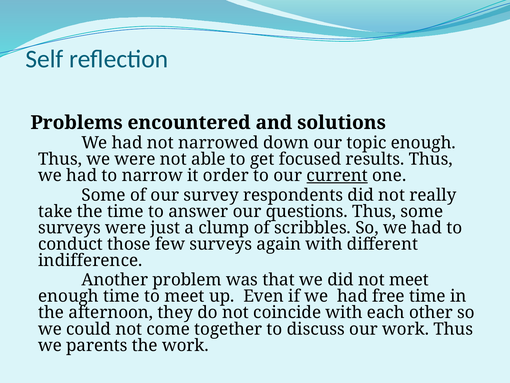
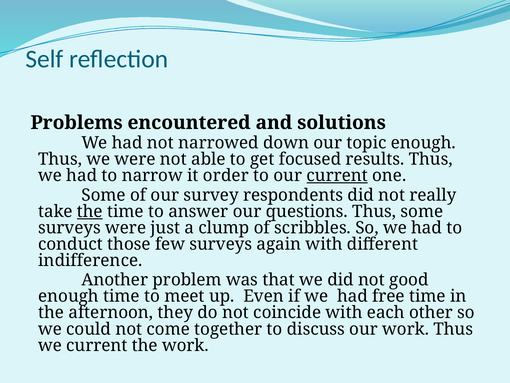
the underline: none -> present (90, 211)
not meet: meet -> good (409, 280)
we parents: parents -> current (97, 345)
